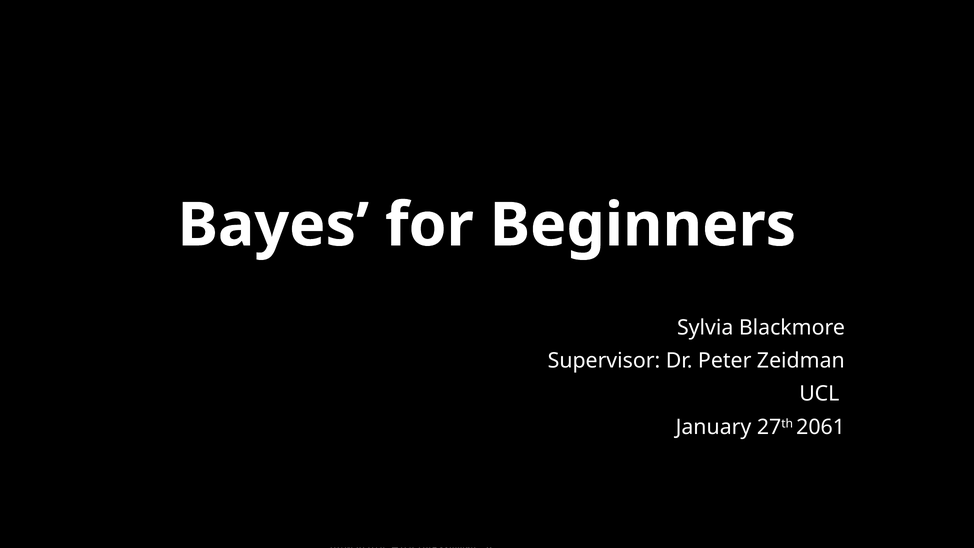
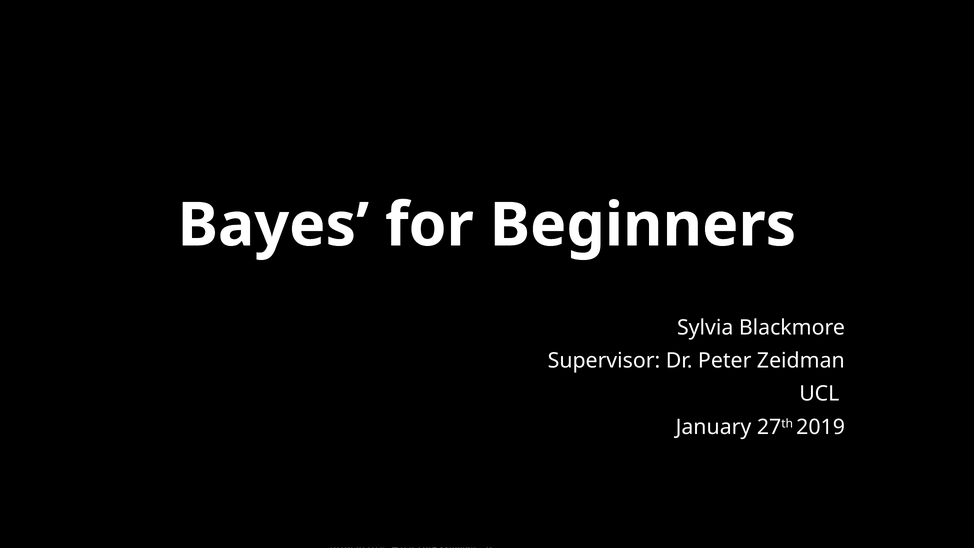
27th 2061: 2061 -> 2019 (821, 427)
